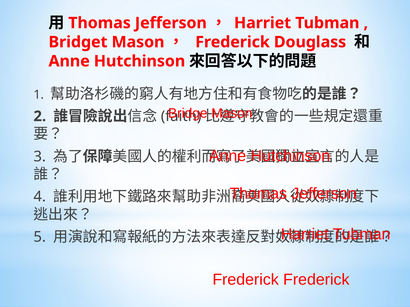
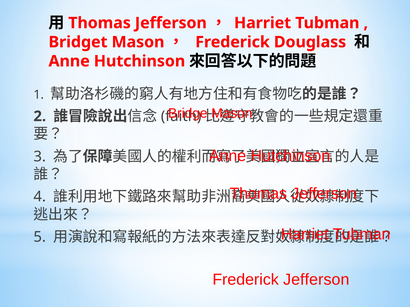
Frederick Frederick: Frederick -> Jefferson (316, 280)
